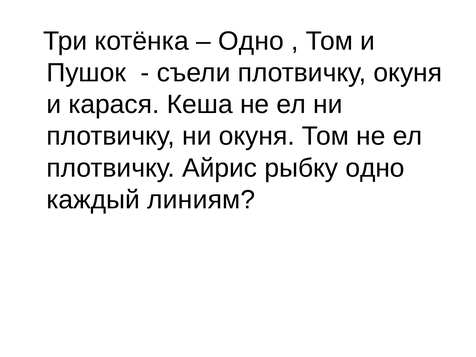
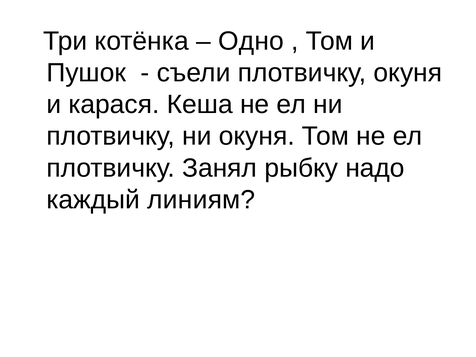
Айрис: Айрис -> Занял (220, 168)
рыбку одно: одно -> надо (375, 168)
